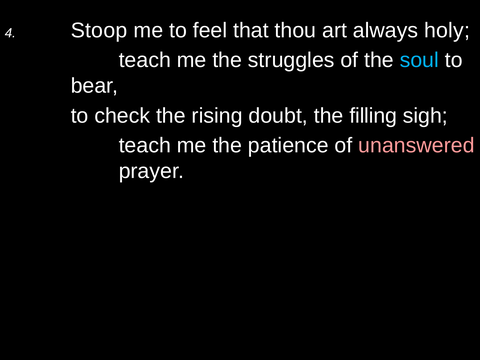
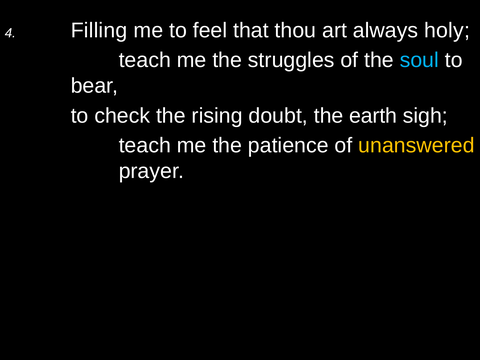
Stoop: Stoop -> Filling (99, 30)
filling: filling -> earth (373, 116)
unanswered colour: pink -> yellow (416, 146)
